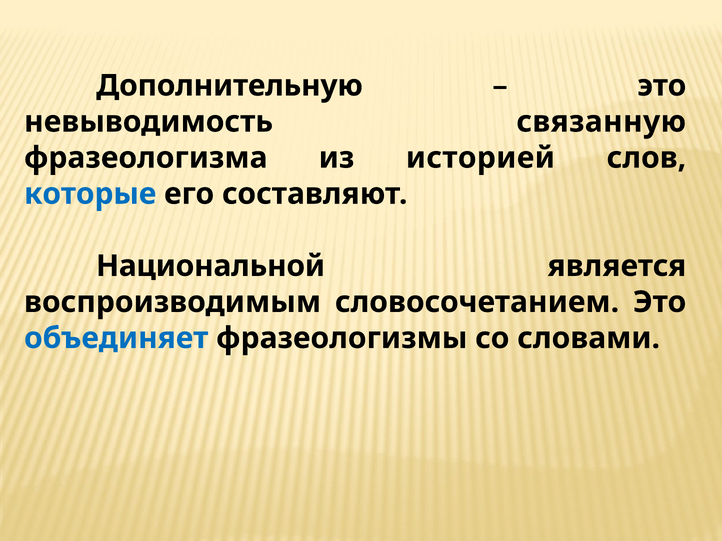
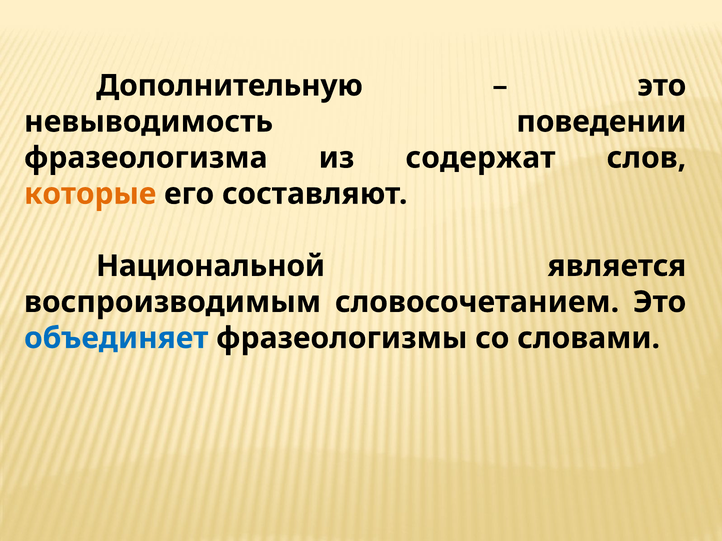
связанную: связанную -> поведении (601, 122)
историей: историей -> содержат (480, 158)
которые colour: blue -> orange (90, 194)
